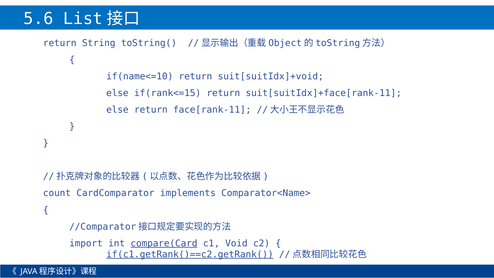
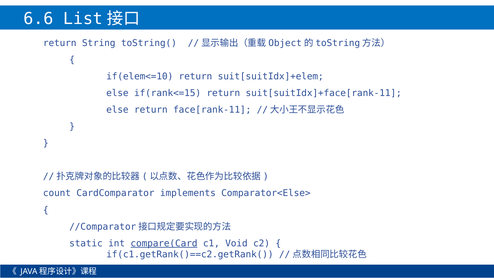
5.6: 5.6 -> 6.6 (38, 19)
if(name<=10: if(name<=10 -> if(elem<=10 (140, 76)
suit[suitIdx]+void: suit[suitIdx]+void -> suit[suitIdx]+elem (271, 76)
Comparator<Name>: Comparator<Name> -> Comparator<Else> (266, 193)
import: import -> static (86, 243)
if(c1.getRank()==c2.getRank( underline: present -> none (190, 254)
